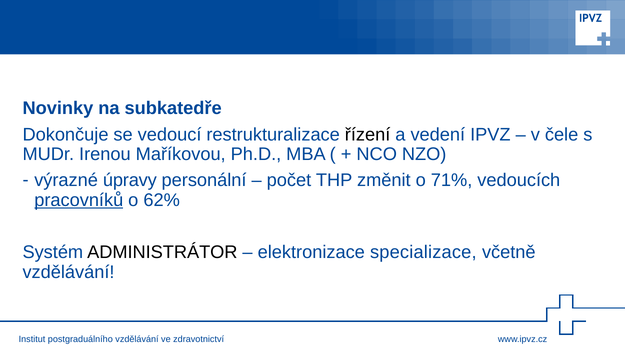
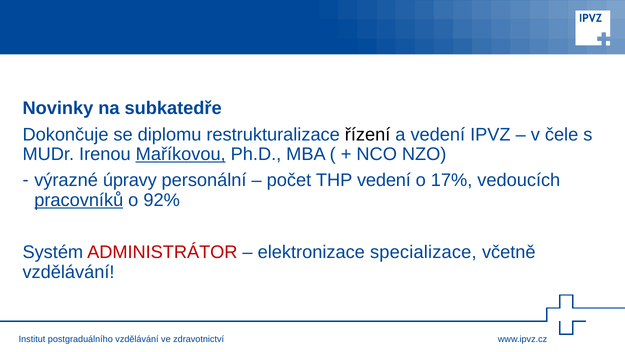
vedoucí: vedoucí -> diplomu (170, 134)
Maříkovou underline: none -> present (181, 154)
THP změnit: změnit -> vedení (384, 180)
71%: 71% -> 17% (452, 180)
62%: 62% -> 92% (162, 200)
ADMINISTRÁTOR colour: black -> red (162, 252)
